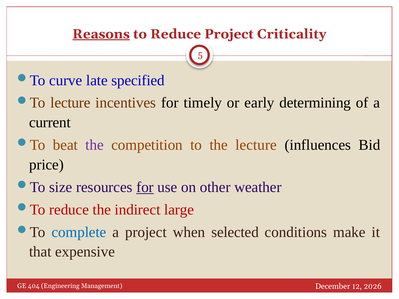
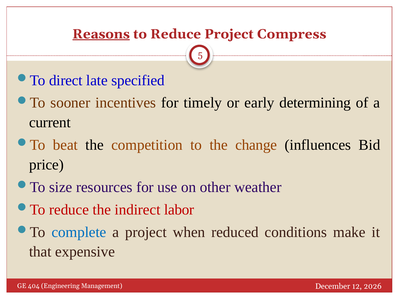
Criticality: Criticality -> Compress (292, 34)
curve: curve -> direct (66, 80)
lecture: lecture -> sooner (70, 103)
the colour: purple -> black (95, 145)
the lecture: lecture -> change (256, 145)
for underline: present -> none (145, 187)
large: large -> labor (179, 210)
selected: selected -> reduced (235, 232)
